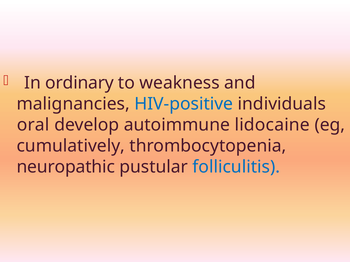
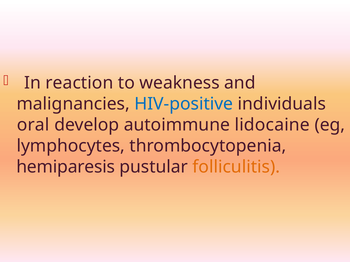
ordinary: ordinary -> reaction (79, 83)
cumulatively: cumulatively -> lymphocytes (71, 146)
neuropathic: neuropathic -> hemiparesis (66, 167)
folliculitis colour: blue -> orange (236, 167)
